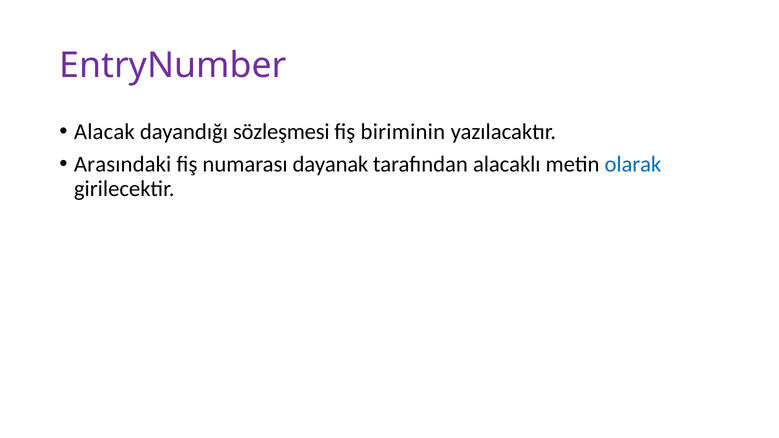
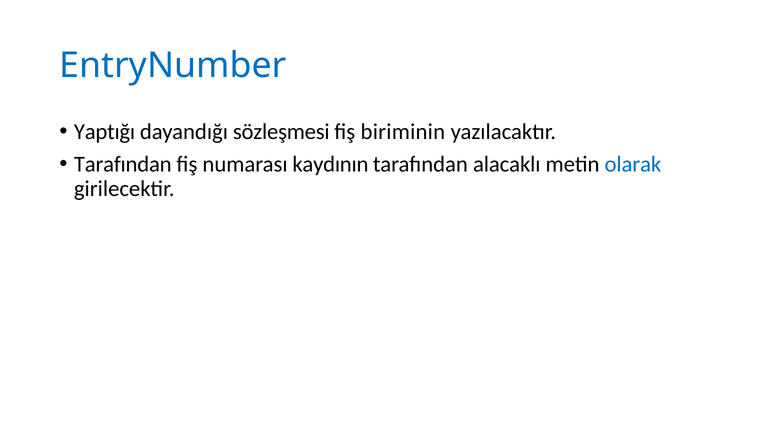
EntryNumber colour: purple -> blue (173, 65)
Alacak: Alacak -> Yaptığı (105, 132)
Arasındaki: Arasındaki -> Tarafından (123, 164)
dayanak: dayanak -> kaydının (330, 164)
